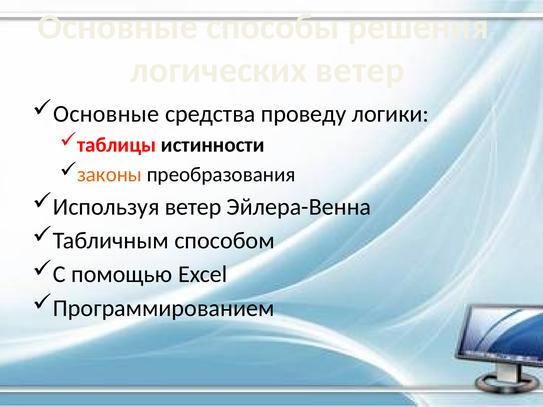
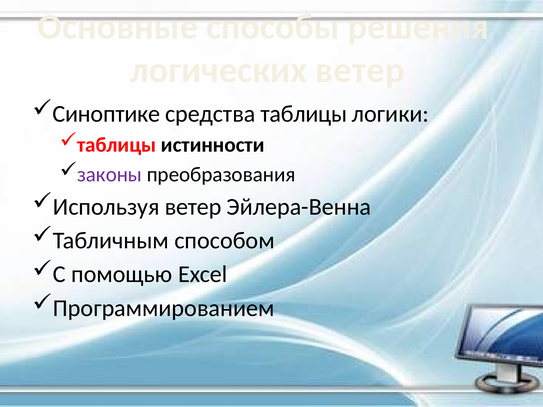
Основные: Основные -> Синоптике (106, 114)
средства проведу: проведу -> таблицы (304, 114)
законы colour: orange -> purple (110, 175)
